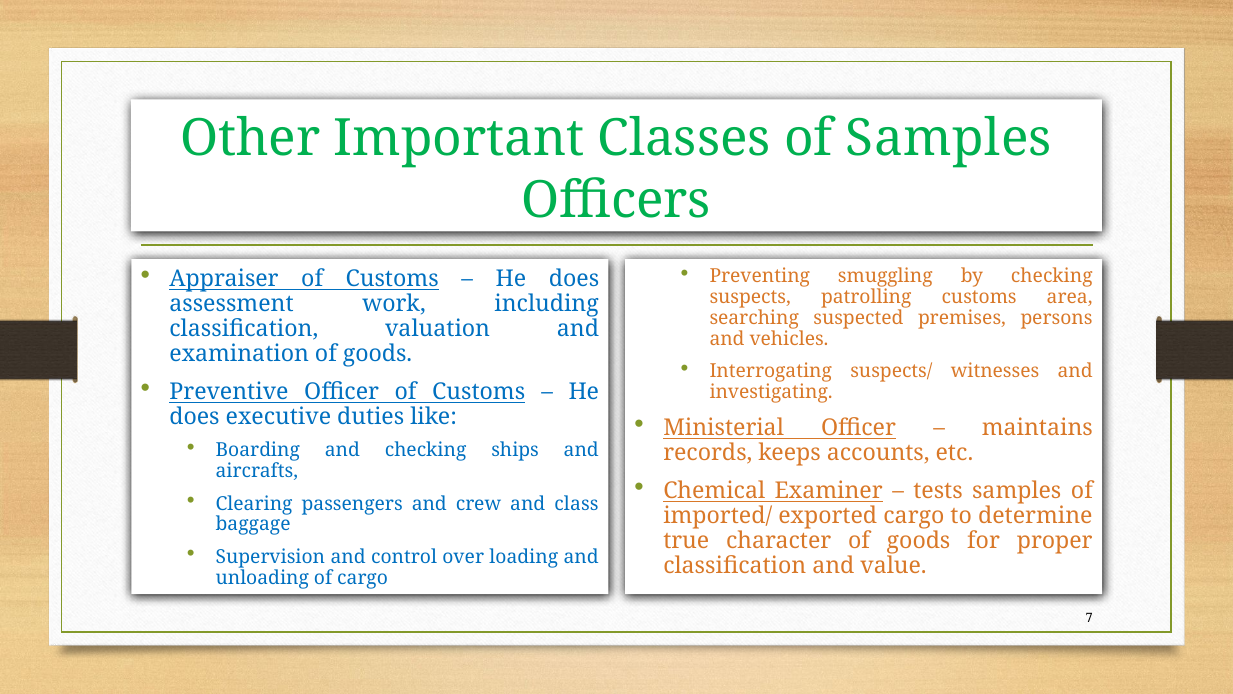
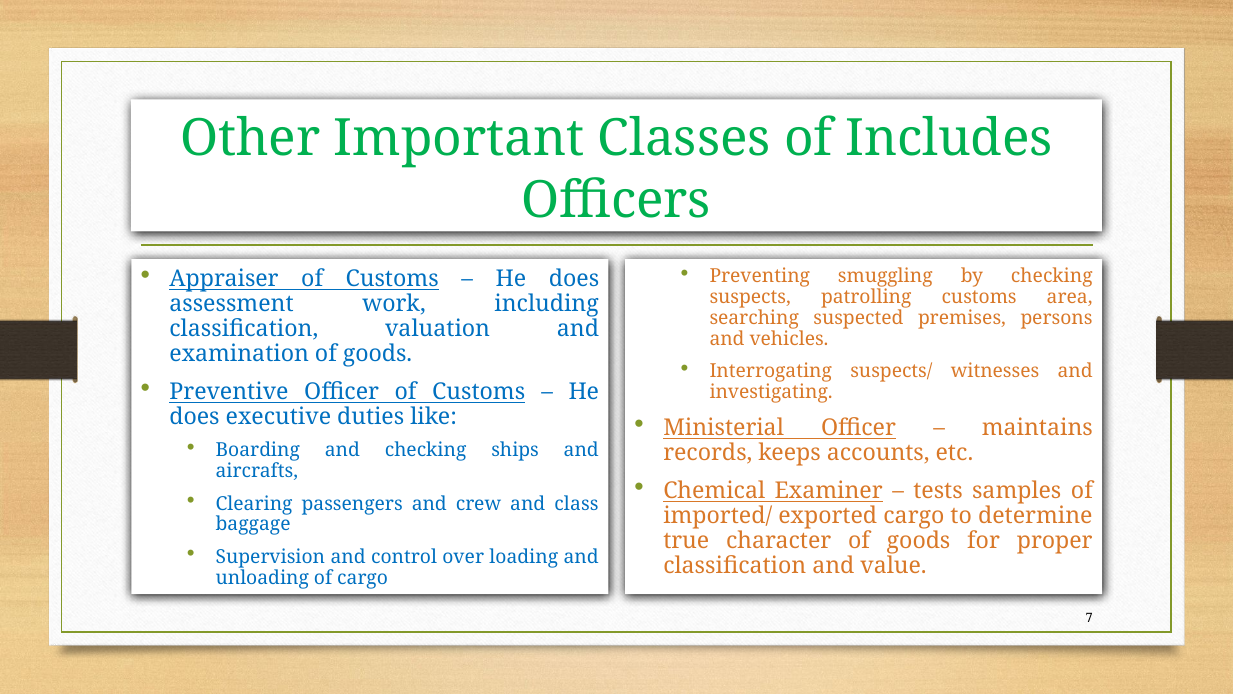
of Samples: Samples -> Includes (949, 138)
